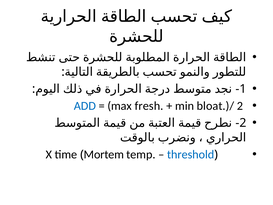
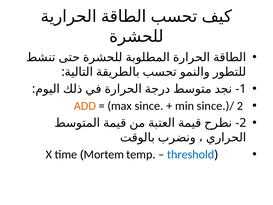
ADD colour: blue -> orange (85, 106)
fresh: fresh -> since (149, 106)
bloat.)/: bloat.)/ -> since.)/ (215, 106)
